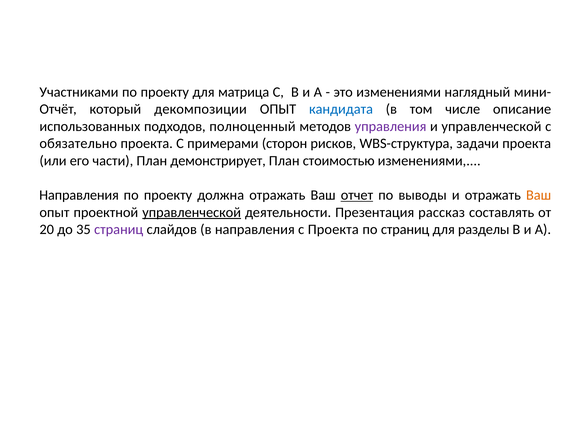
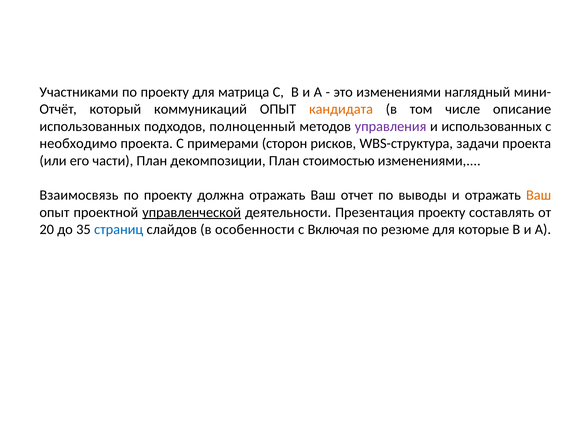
декомпозиции: декомпозиции -> коммуникаций (201, 109)
кандидата colour: blue -> orange (341, 109)
и управленческой: управленческой -> использованных (492, 126)
обязательно: обязательно -> необходимо (78, 143)
демонстрирует: демонстрирует -> декомпозиции (218, 161)
Направления: Направления -> Взаимосвязь (79, 195)
отчет underline: present -> none (357, 195)
Презентация рассказ: рассказ -> проекту (442, 212)
страниц colour: purple -> blue (119, 229)
в направления: направления -> особенности (255, 229)
с Проекта: Проекта -> Включая (333, 229)
по страниц: страниц -> резюме (405, 229)
разделы: разделы -> которые (484, 229)
